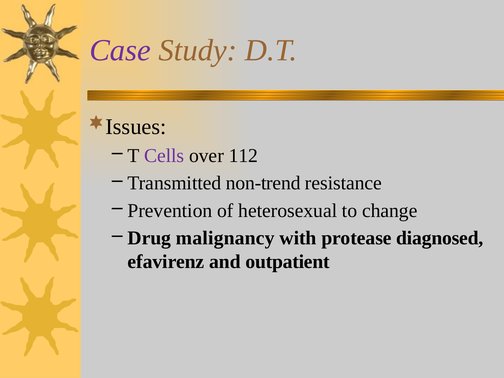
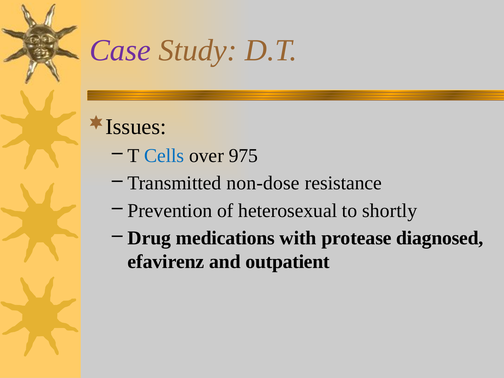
Cells colour: purple -> blue (164, 156)
112: 112 -> 975 (243, 156)
non-trend: non-trend -> non-dose (263, 183)
change: change -> shortly (390, 211)
malignancy: malignancy -> medications (225, 238)
